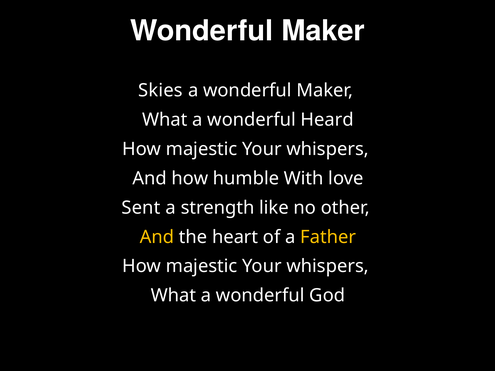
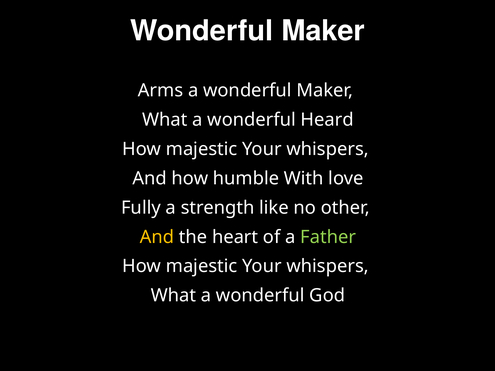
Skies: Skies -> Arms (161, 91)
Sent: Sent -> Fully (141, 208)
Father colour: yellow -> light green (328, 237)
